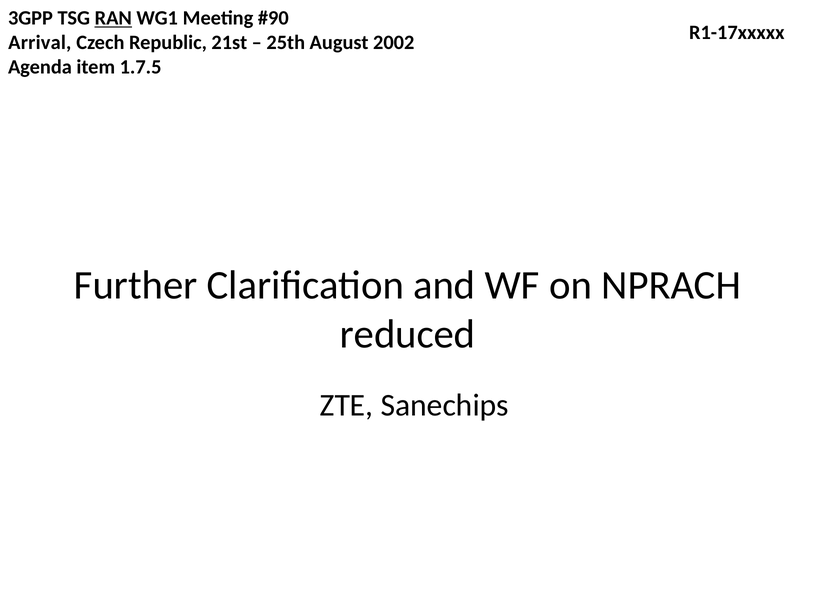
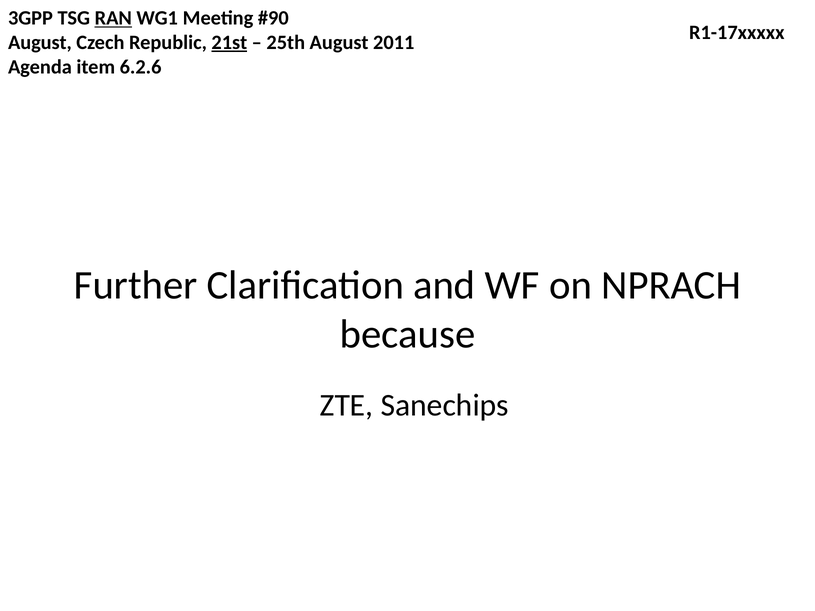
Arrival: Arrival -> August (40, 43)
21st underline: none -> present (229, 43)
2002: 2002 -> 2011 (394, 43)
1.7.5: 1.7.5 -> 6.2.6 (141, 67)
reduced: reduced -> because (408, 334)
